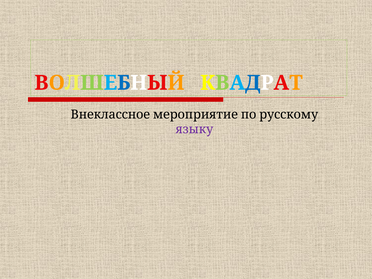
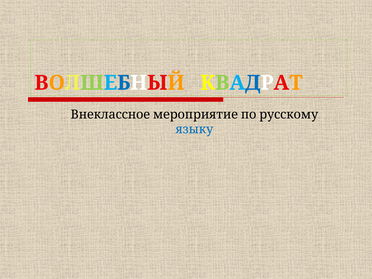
языку colour: purple -> blue (194, 129)
